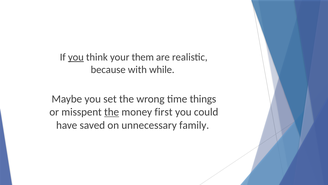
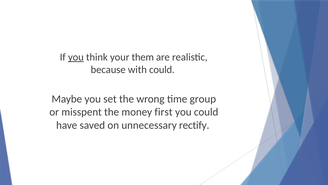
with while: while -> could (162, 70)
things: things -> group (203, 99)
the underline: present -> none (112, 112)
family: family -> rectify (194, 125)
